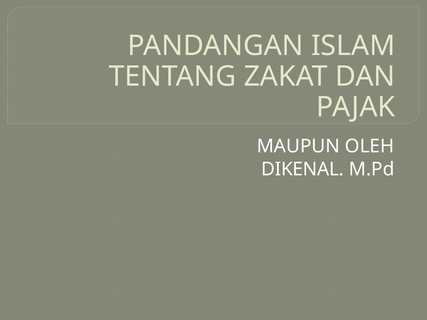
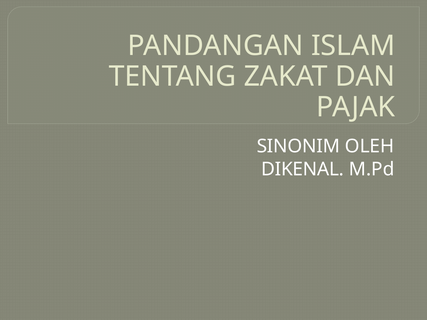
MAUPUN: MAUPUN -> SINONIM (298, 146)
